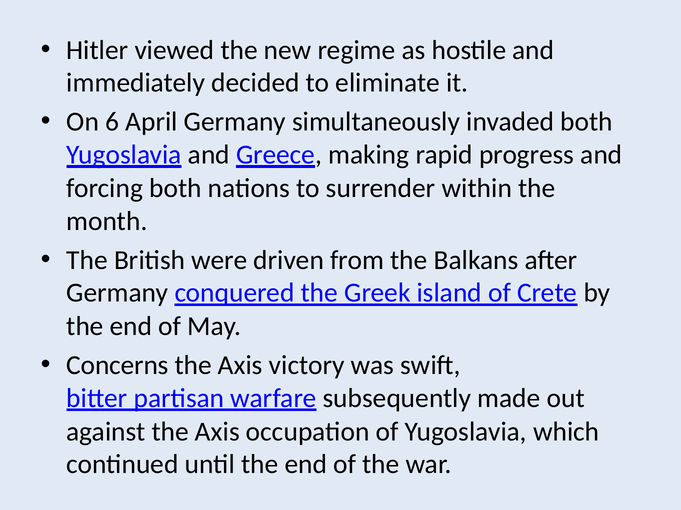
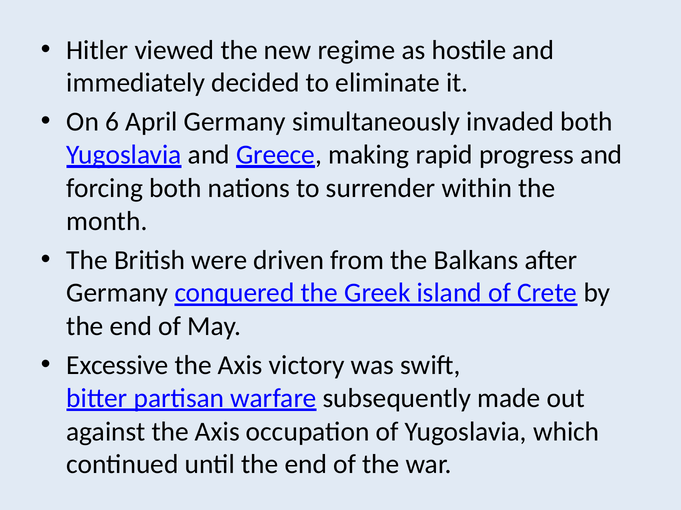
Concerns: Concerns -> Excessive (117, 366)
